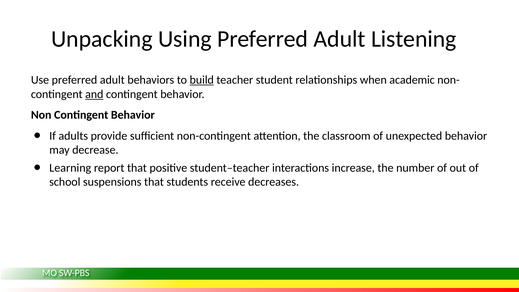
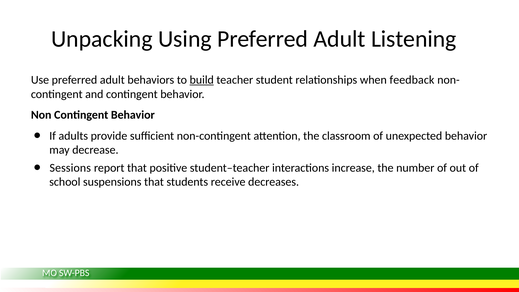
academic: academic -> feedback (412, 80)
and underline: present -> none (94, 94)
Learning: Learning -> Sessions (70, 168)
